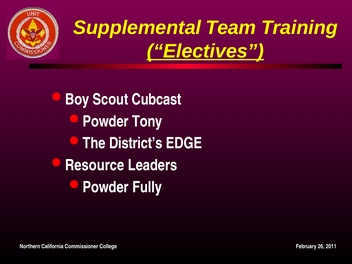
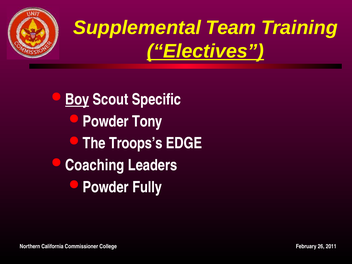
Boy underline: none -> present (77, 100)
Cubcast: Cubcast -> Specific (156, 100)
District’s: District’s -> Troops’s (136, 143)
Resource: Resource -> Coaching (95, 165)
